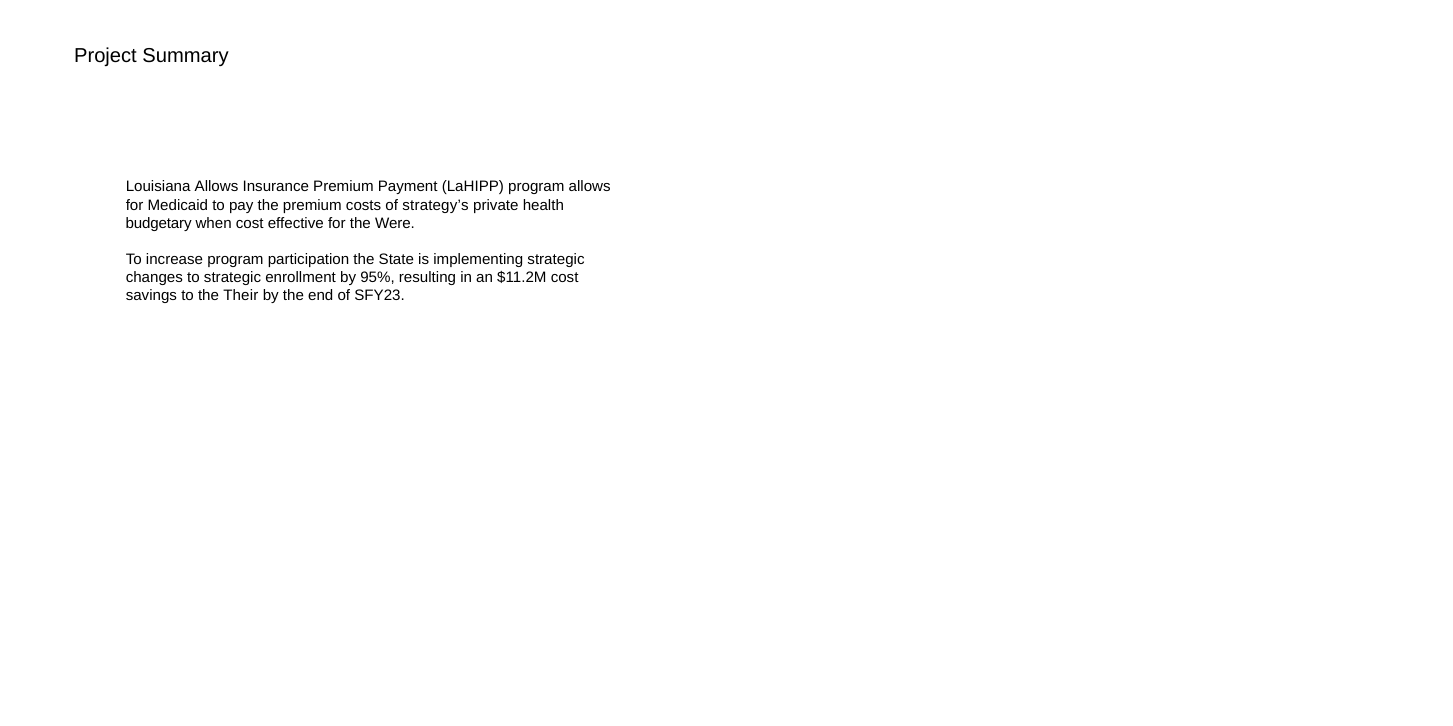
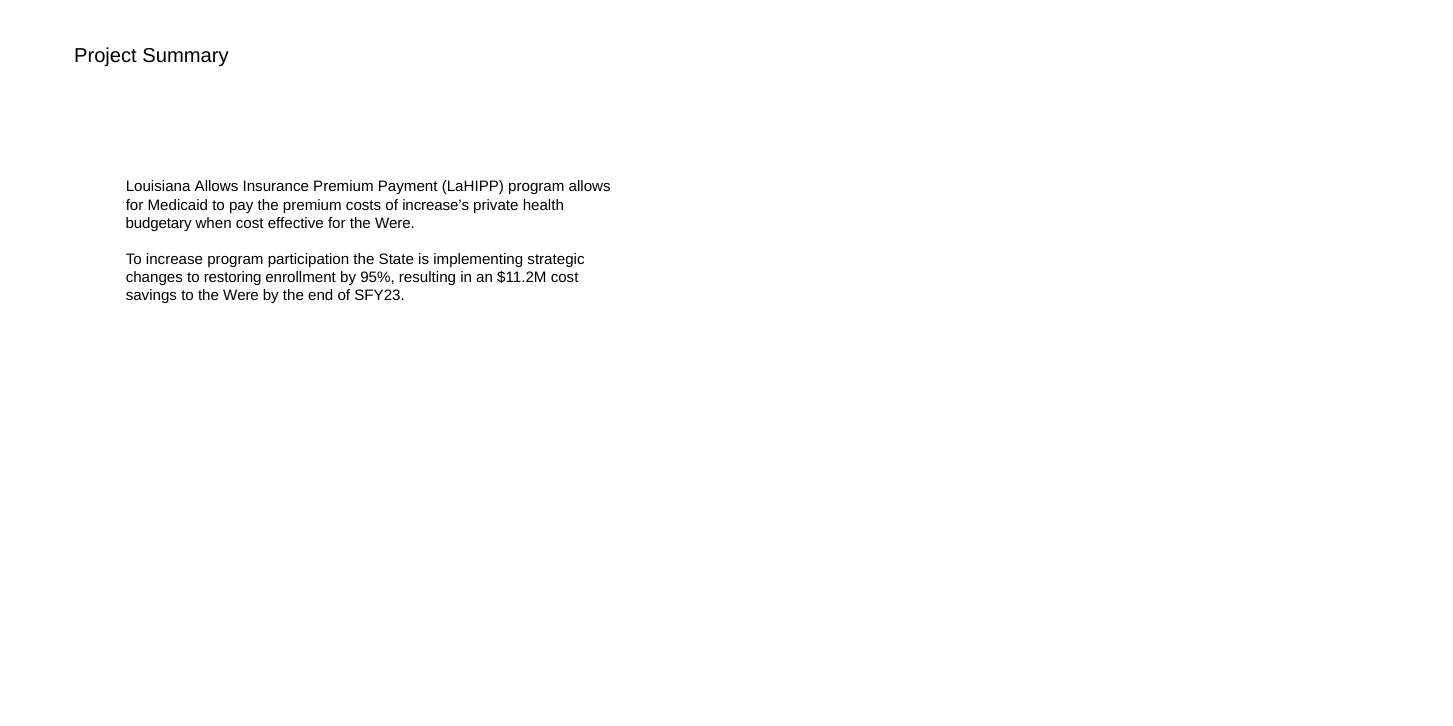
strategy’s: strategy’s -> increase’s (436, 205)
to strategic: strategic -> restoring (233, 278)
to the Their: Their -> Were (241, 296)
